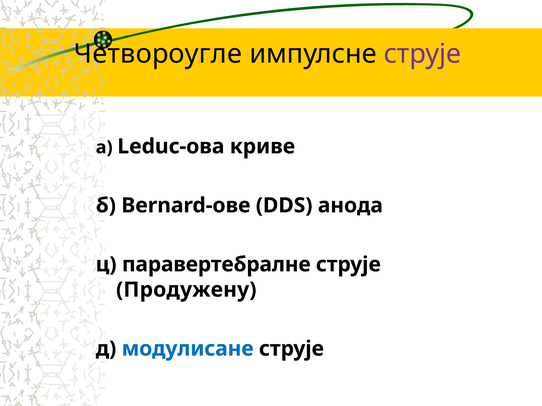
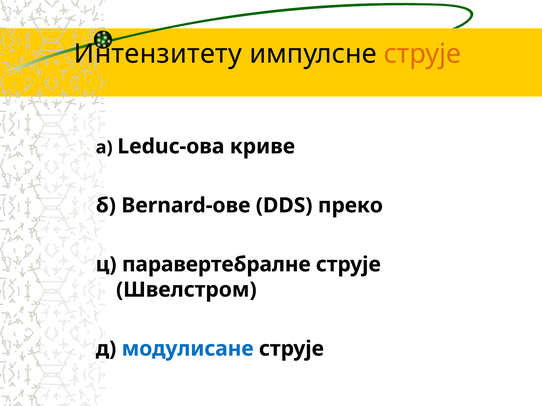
Четвороугле: Четвороугле -> Интензитету (158, 54)
струје colour: purple -> orange (422, 54)
анода: анода -> преко (350, 206)
Продужену: Продужену -> Швелстром (186, 290)
